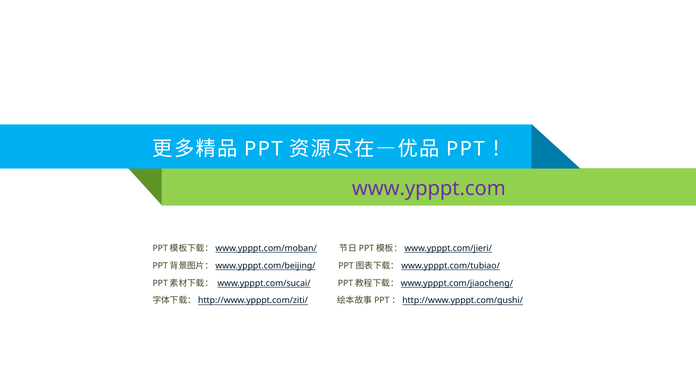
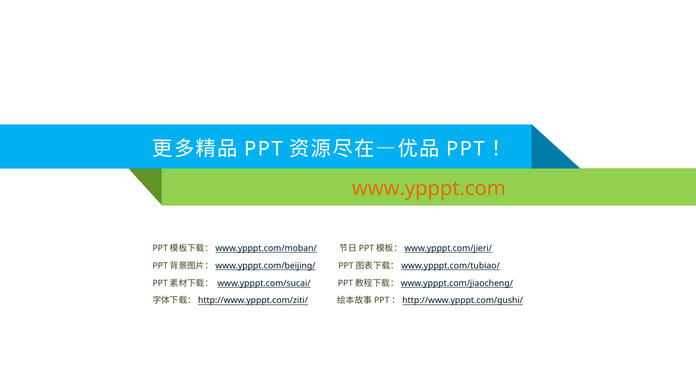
www.ypppt.com colour: purple -> orange (429, 189)
